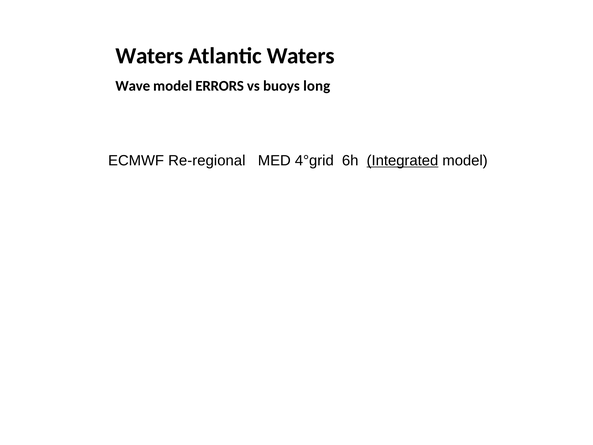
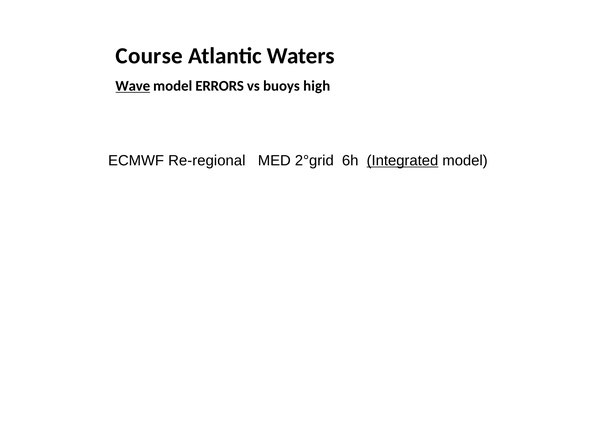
Waters: Waters -> Course (149, 56)
Wave underline: none -> present (133, 86)
long: long -> high (317, 86)
4°grid: 4°grid -> 2°grid (314, 160)
